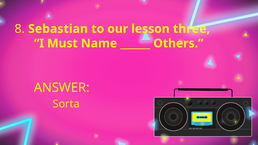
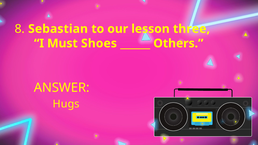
Name: Name -> Shoes (99, 43)
Sorta: Sorta -> Hugs (66, 104)
